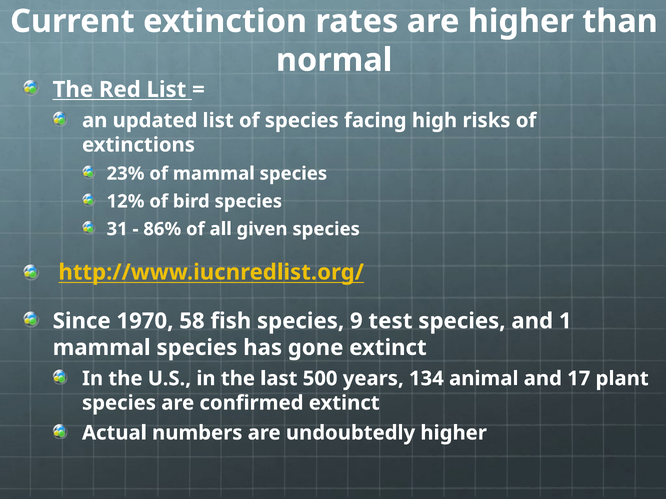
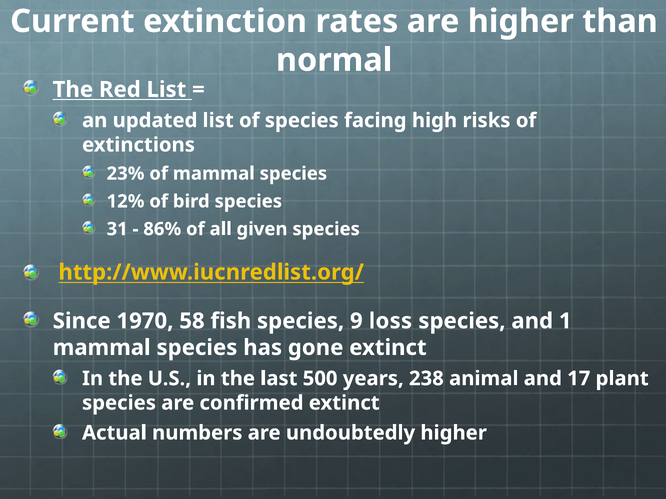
test: test -> loss (390, 321)
134: 134 -> 238 (426, 379)
